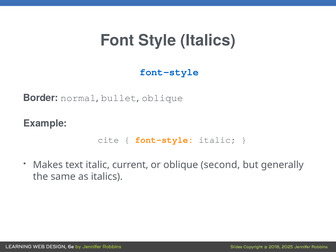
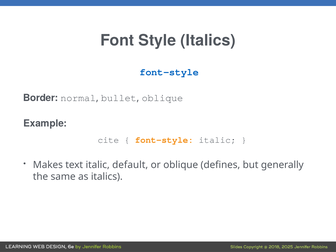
current: current -> default (130, 165)
second: second -> defines (220, 165)
